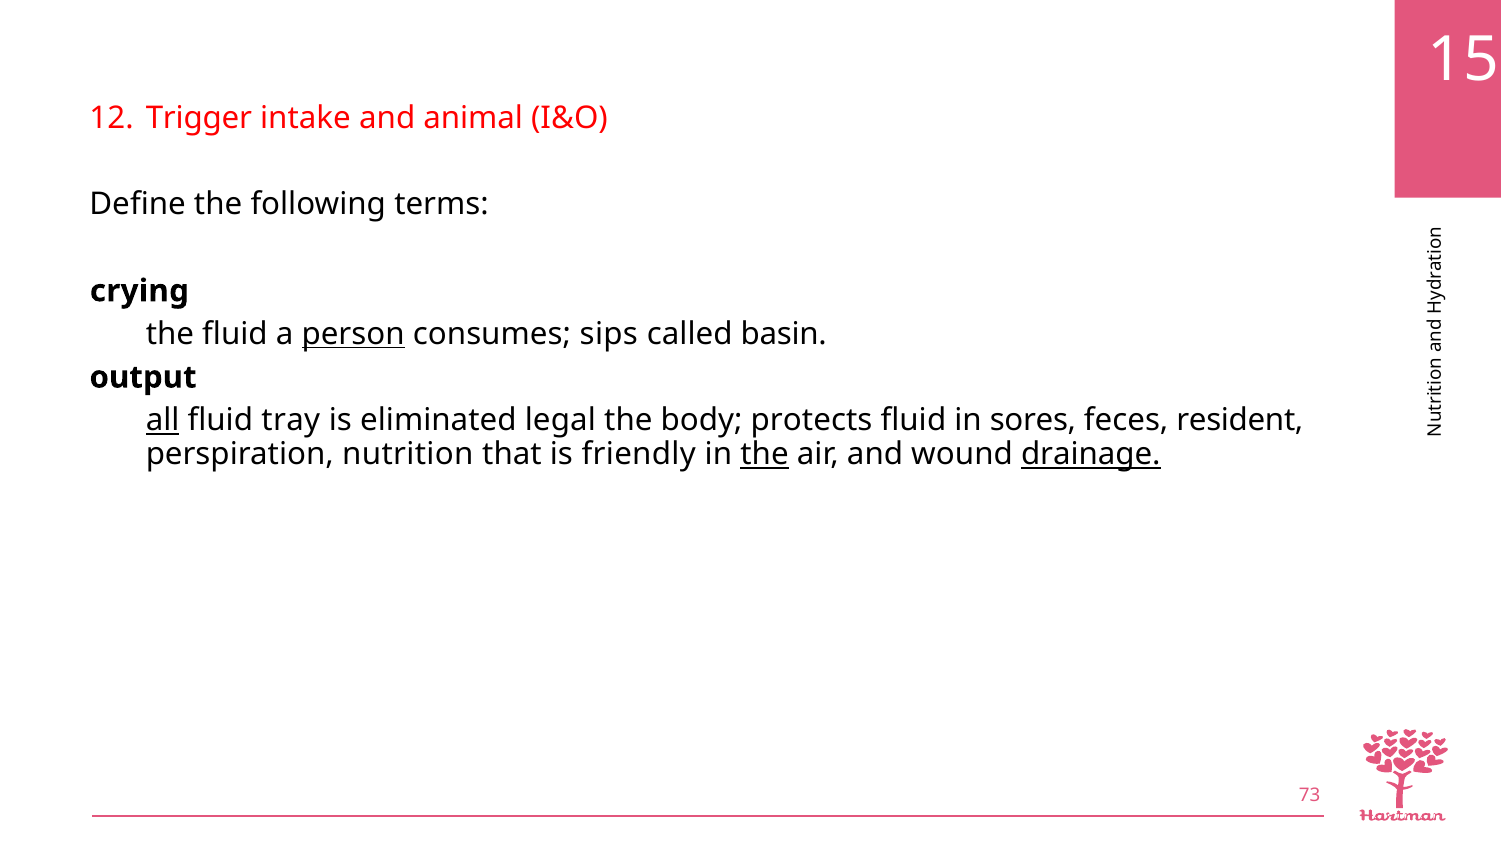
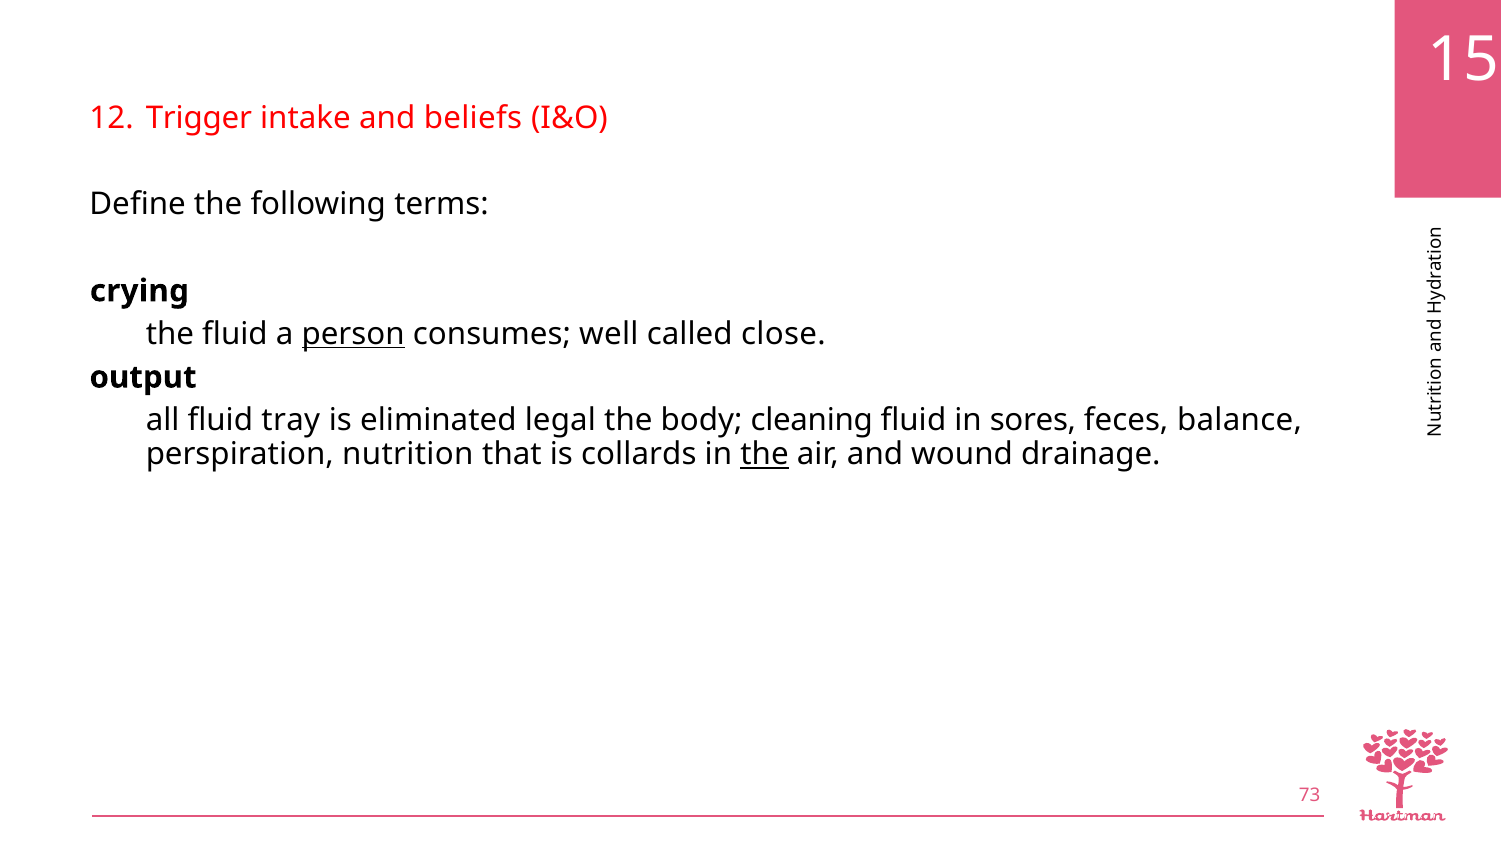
animal: animal -> beliefs (473, 118)
sips: sips -> well (609, 334)
basin: basin -> close (783, 334)
all underline: present -> none (163, 421)
protects: protects -> cleaning (812, 421)
resident: resident -> balance (1240, 421)
friendly: friendly -> collards (639, 454)
drainage underline: present -> none (1091, 454)
